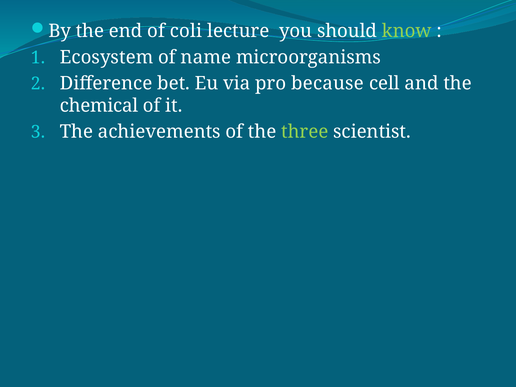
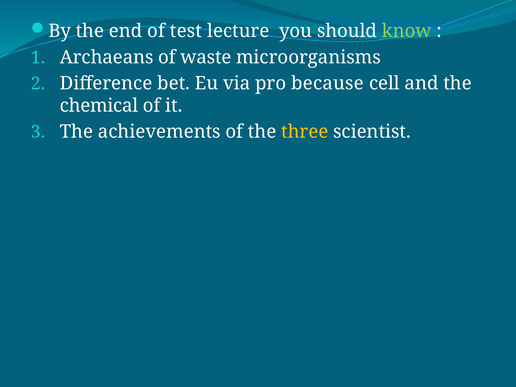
coli: coli -> test (186, 31)
Ecosystem: Ecosystem -> Archaeans (107, 57)
name: name -> waste (206, 57)
three colour: light green -> yellow (305, 132)
